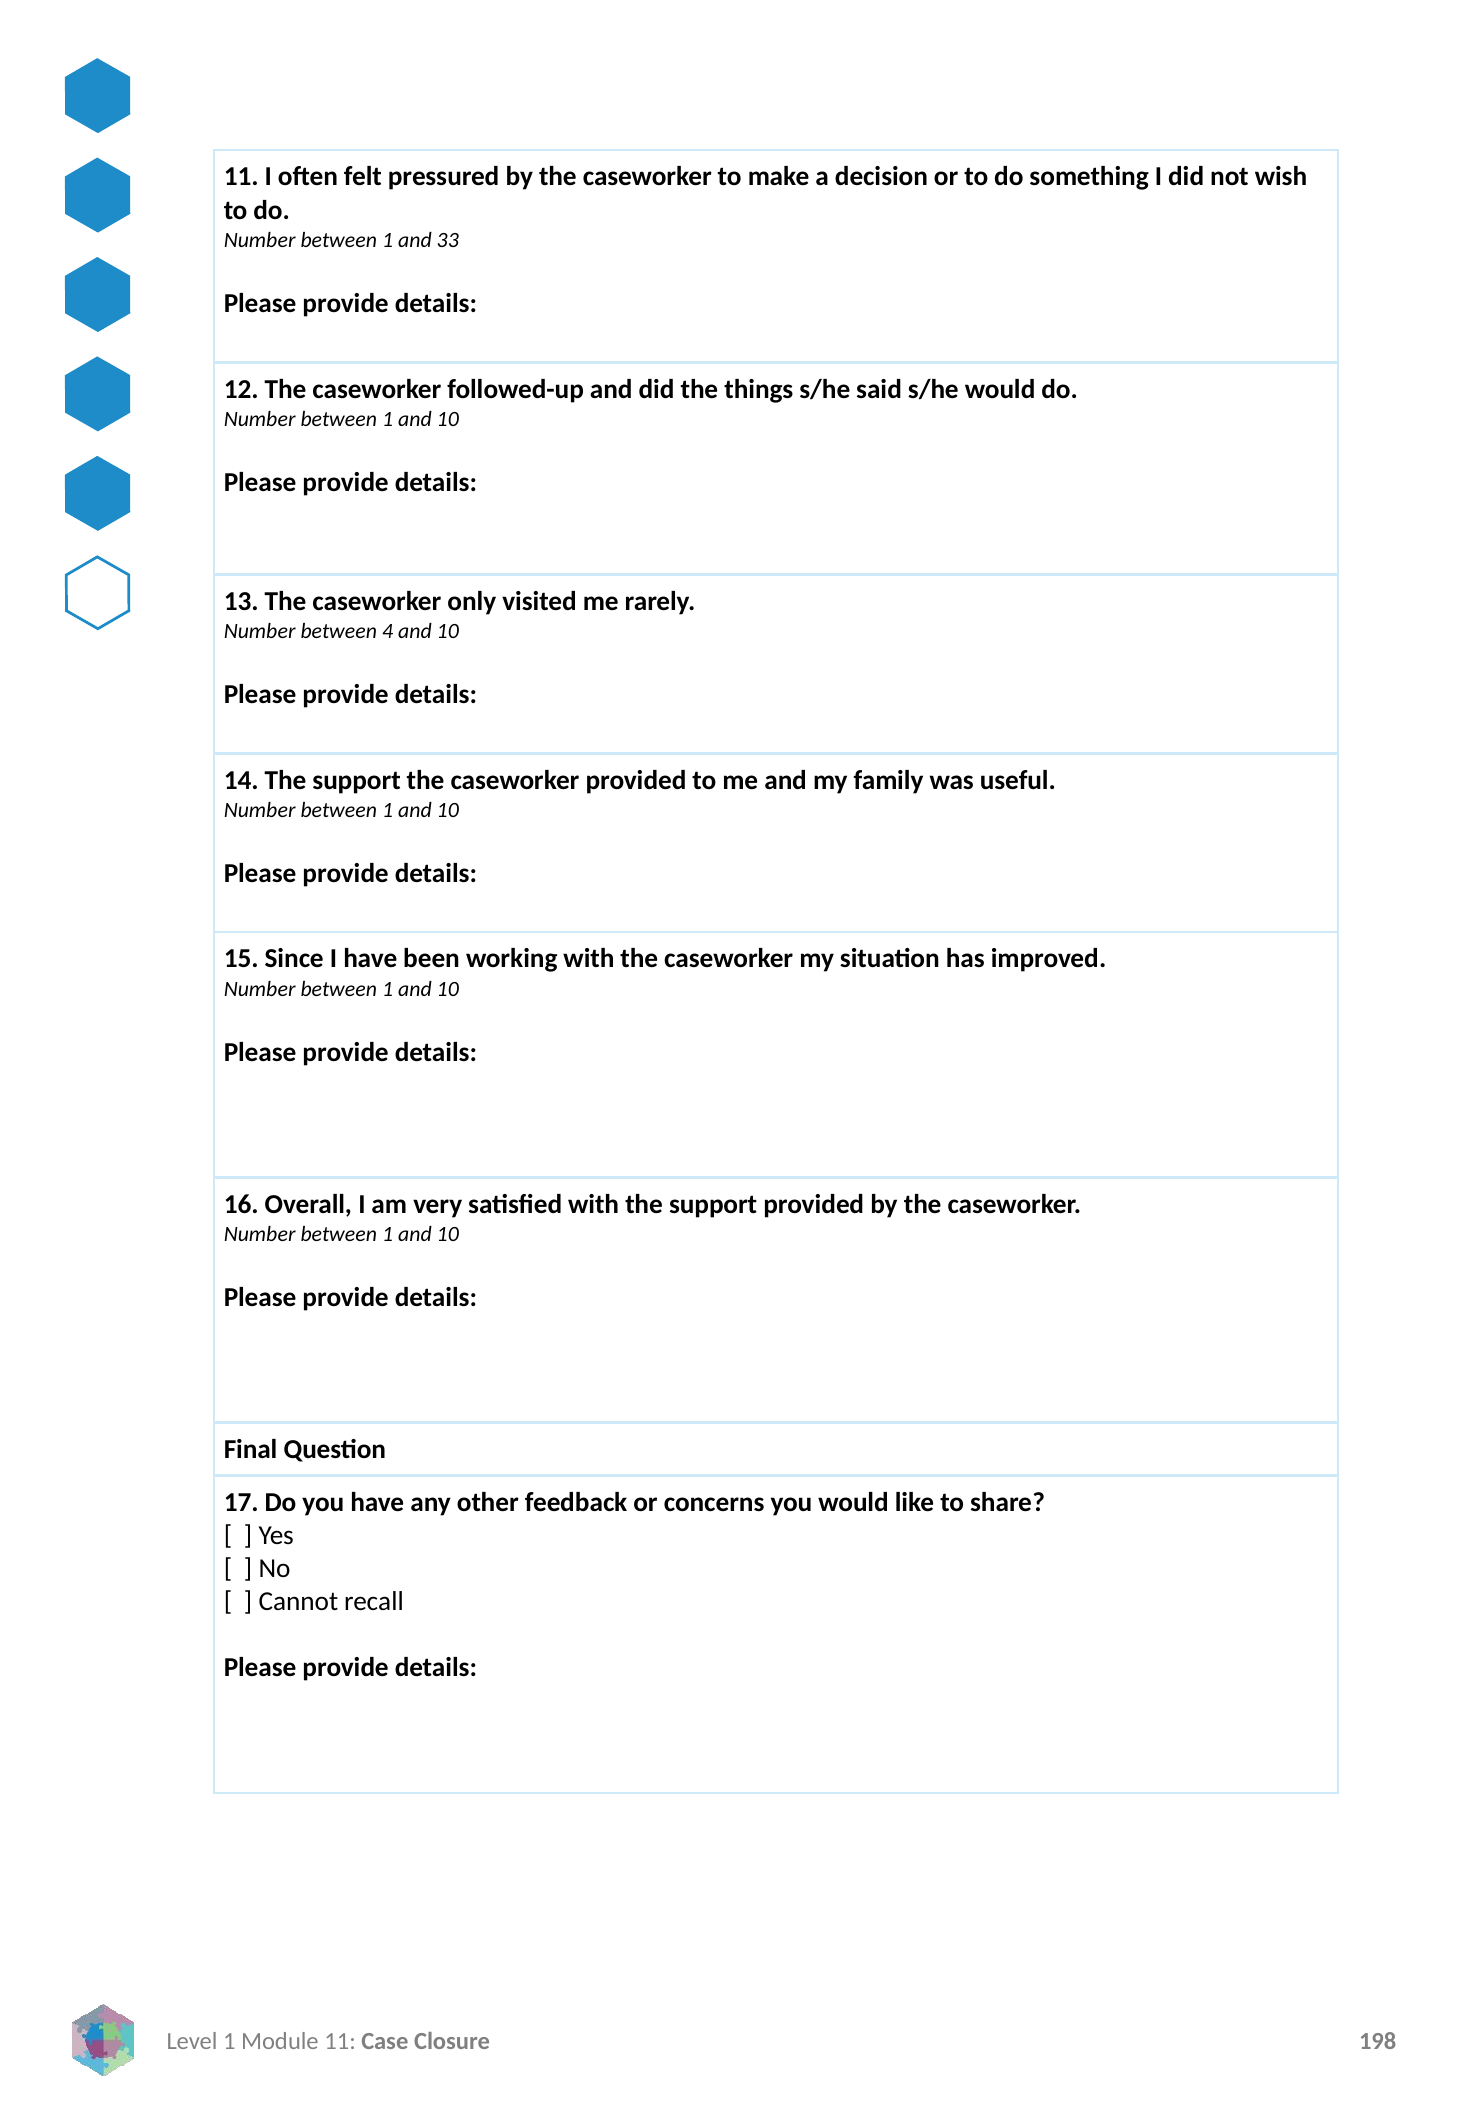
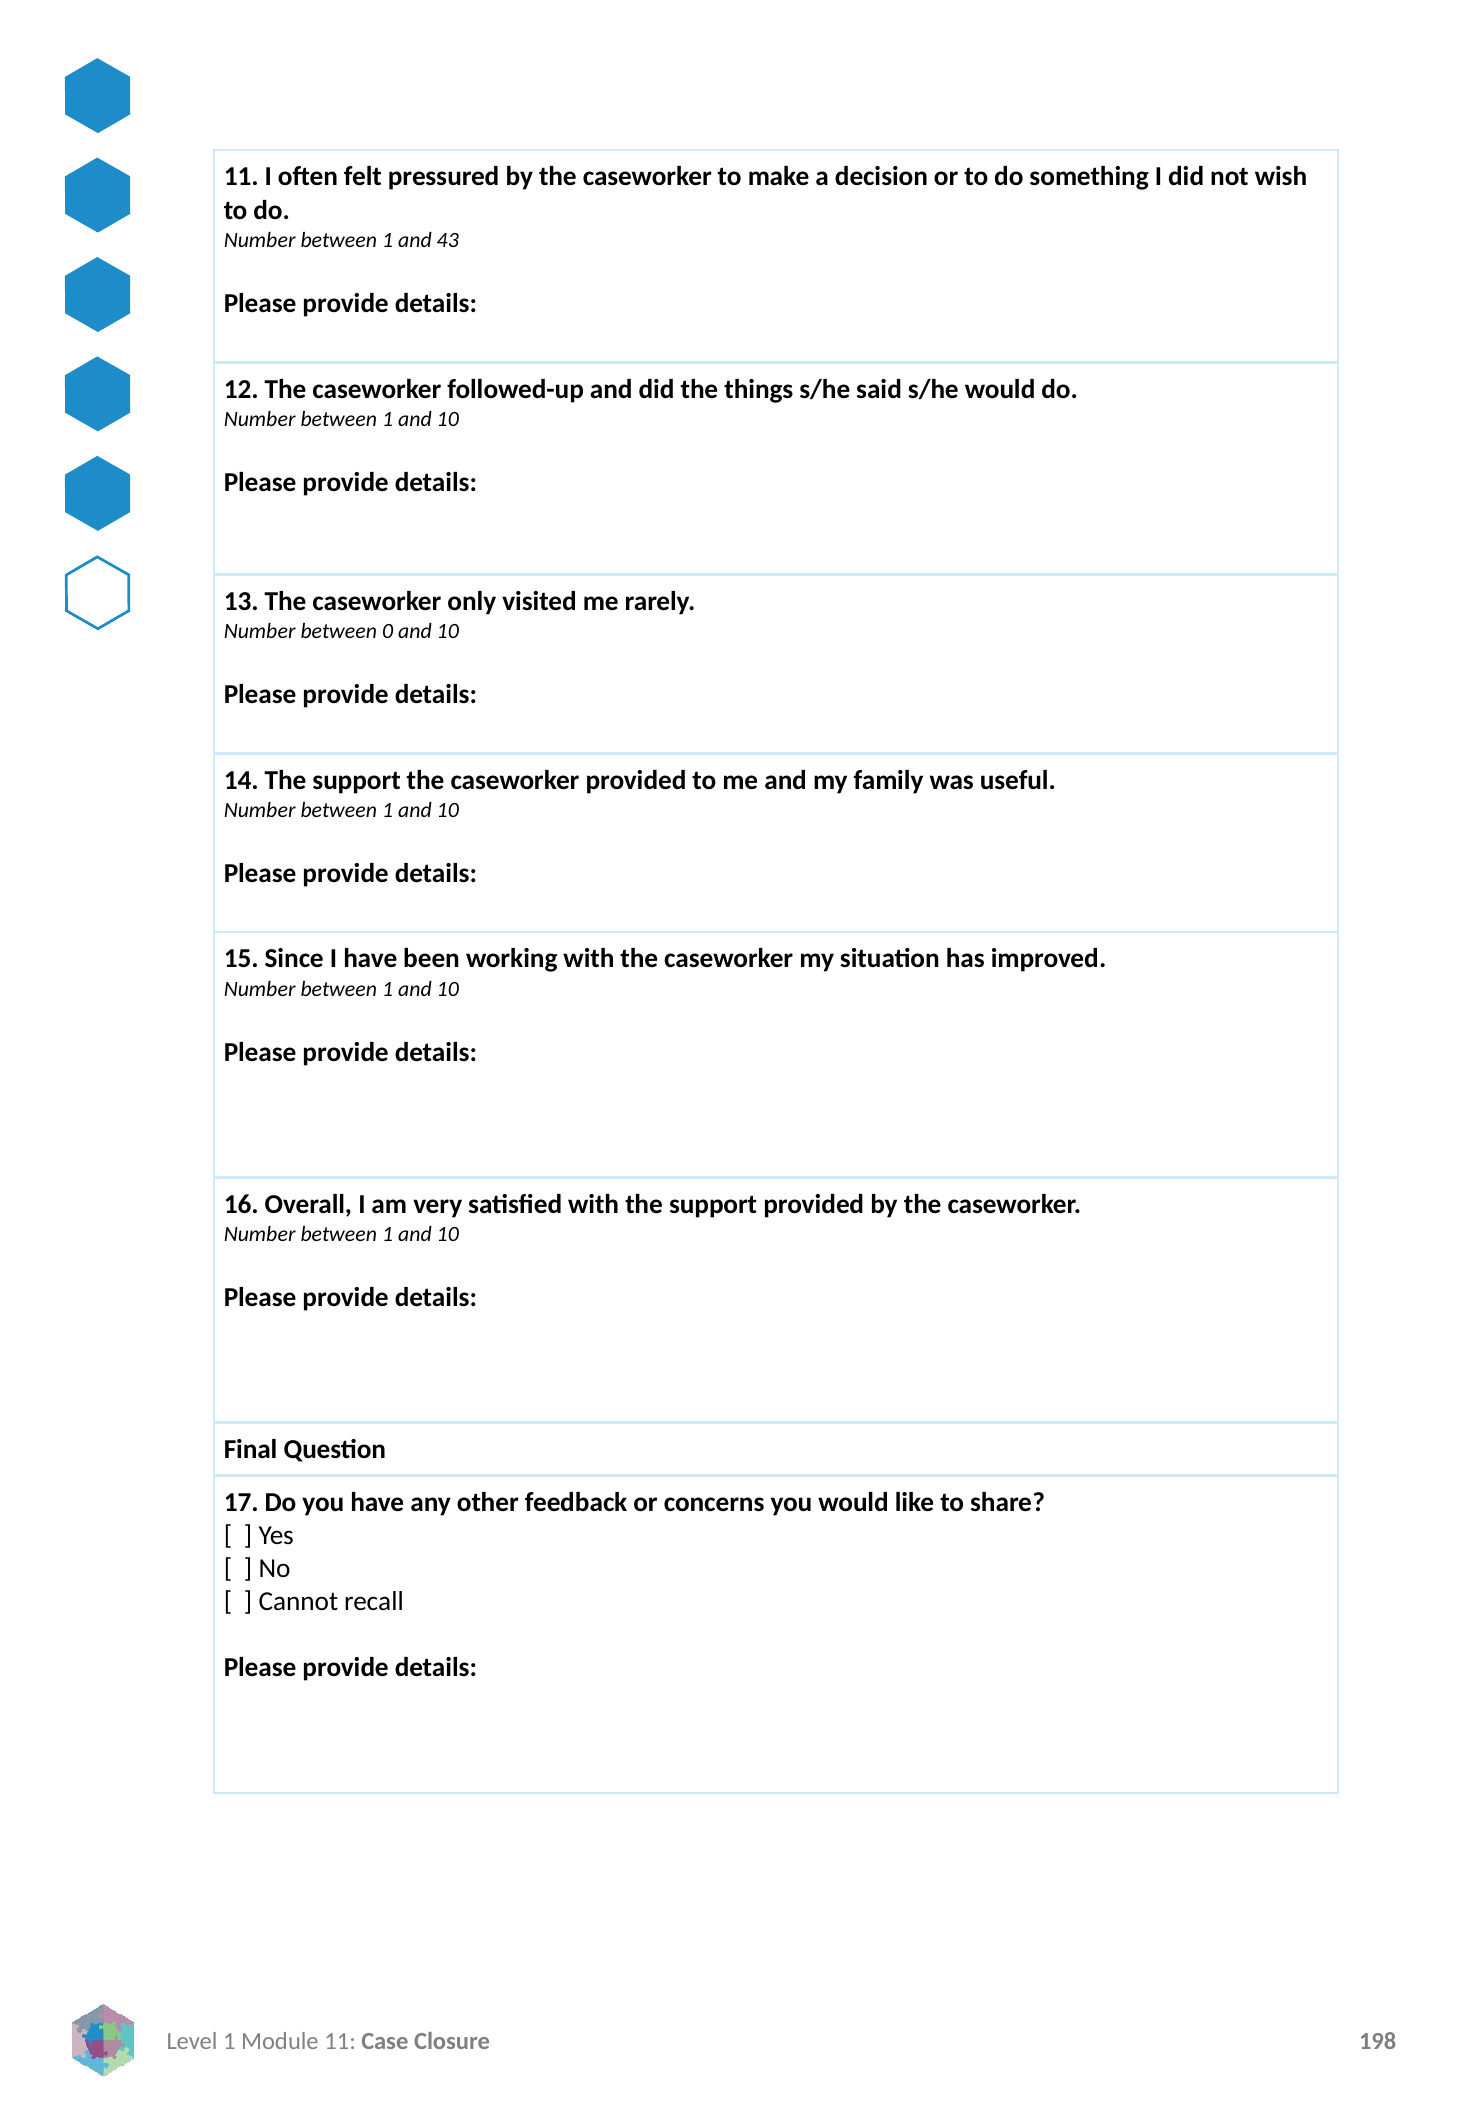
33: 33 -> 43 (448, 240)
4: 4 -> 0 (388, 631)
